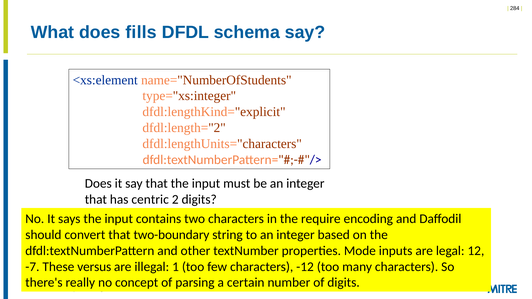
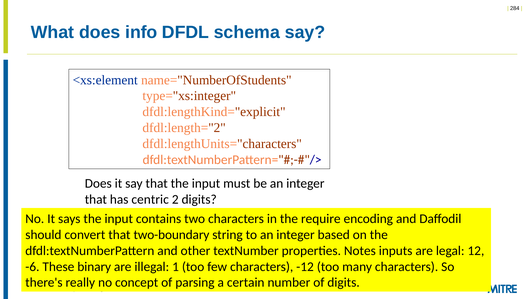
fills: fills -> info (141, 32)
Mode: Mode -> Notes (360, 251)
-7: -7 -> -6 (32, 267)
versus: versus -> binary (94, 267)
